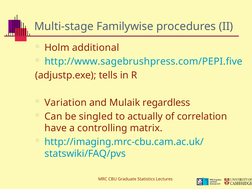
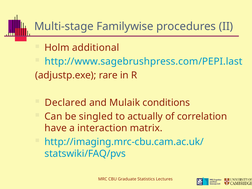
http://www.sagebrushpress.com/PEPI.five: http://www.sagebrushpress.com/PEPI.five -> http://www.sagebrushpress.com/PEPI.last (144, 61)
tells: tells -> rare (108, 75)
Variation: Variation -> Declared (66, 103)
regardless: regardless -> conditions (166, 103)
controlling: controlling -> interaction (102, 128)
